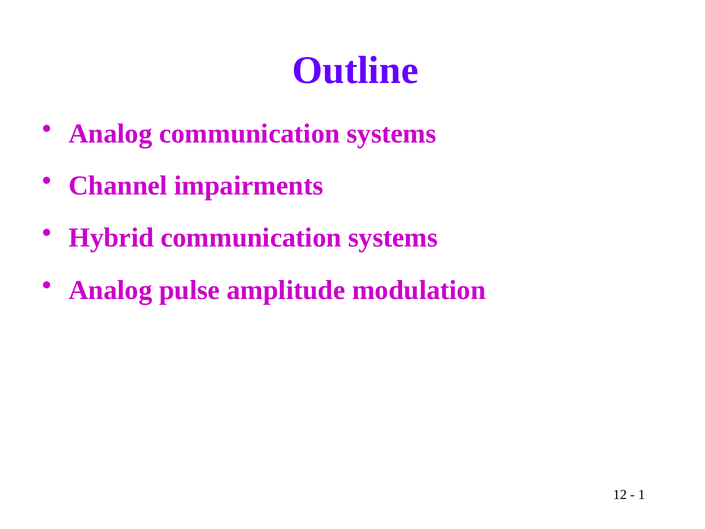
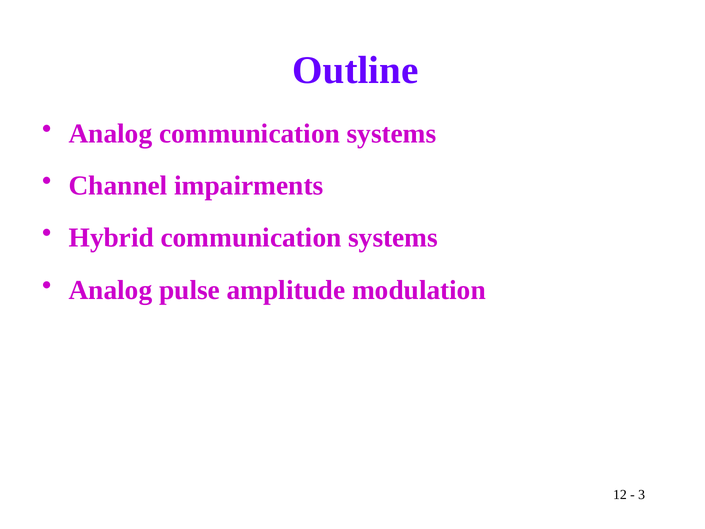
1: 1 -> 3 (642, 494)
